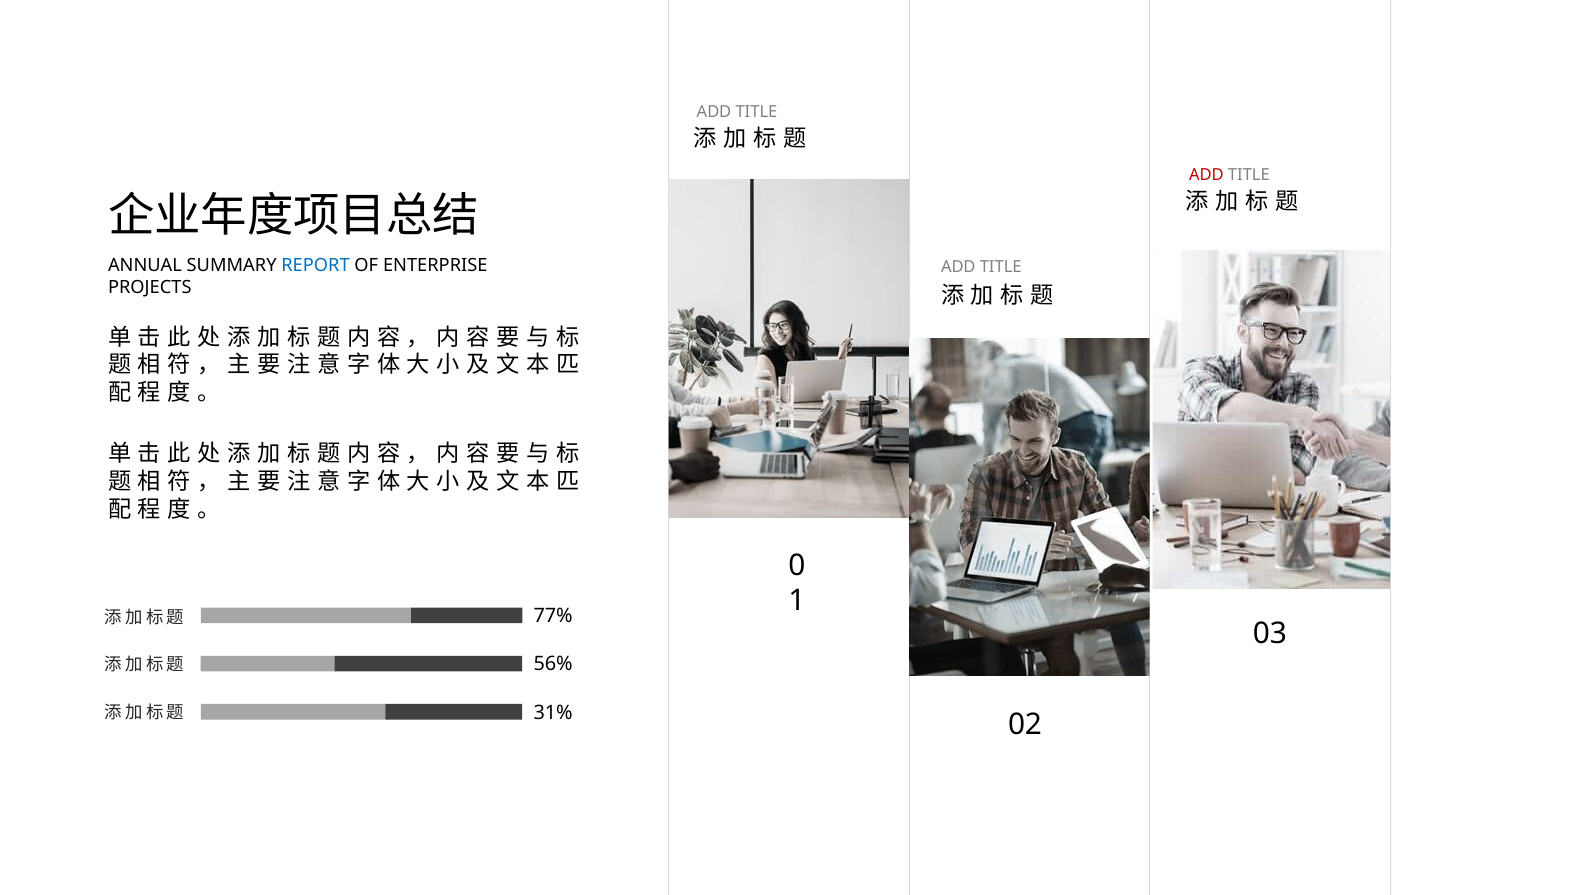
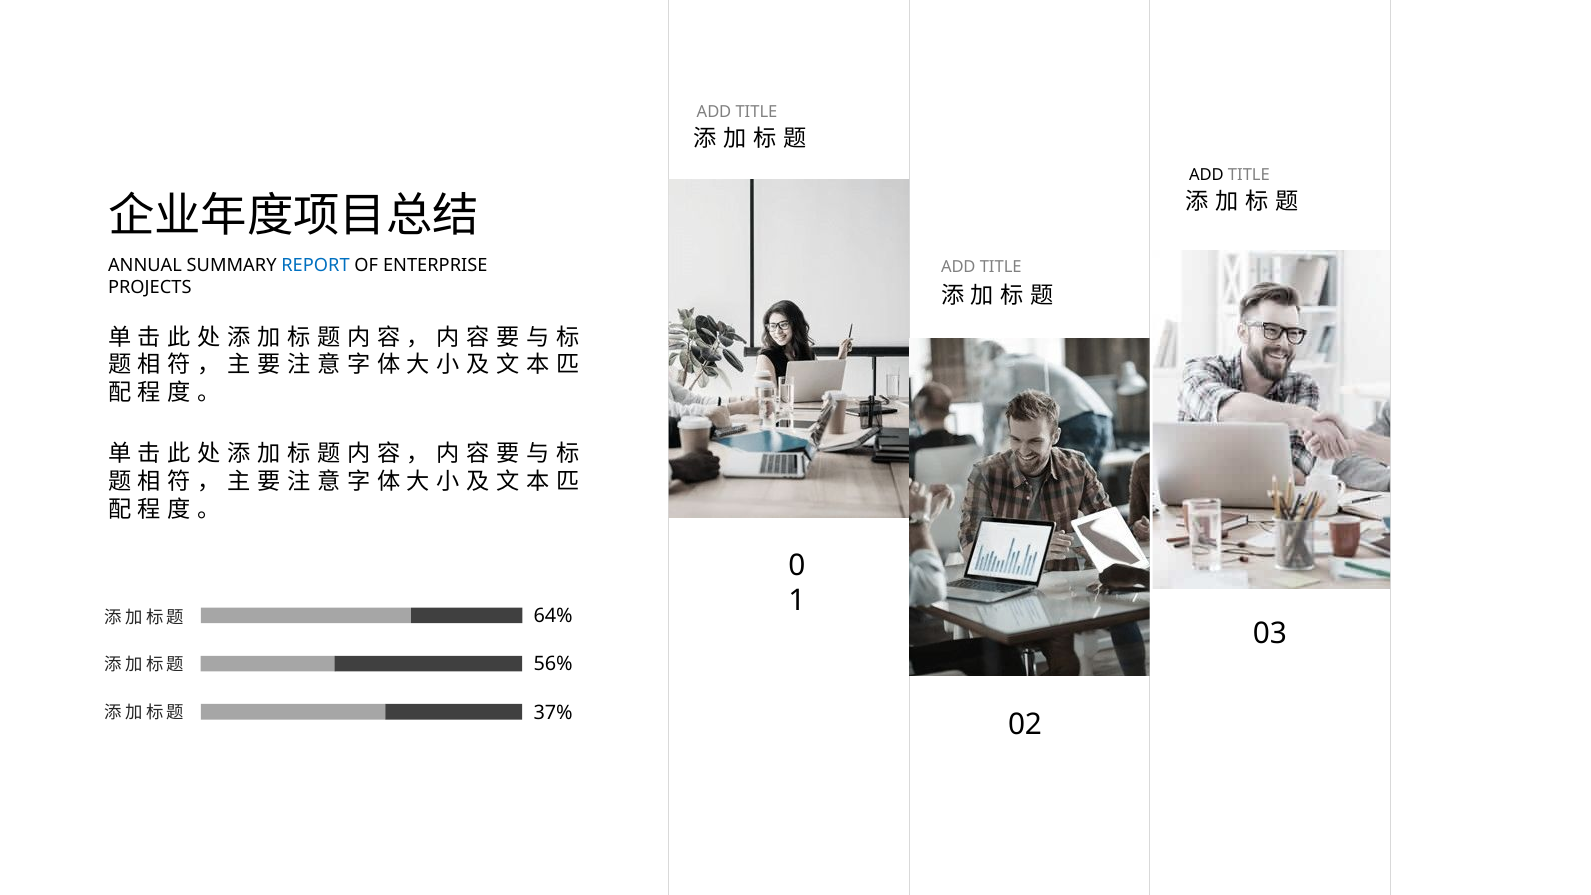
ADD colour: red -> black (1206, 175)
77%: 77% -> 64% (553, 616)
31%: 31% -> 37% (553, 713)
